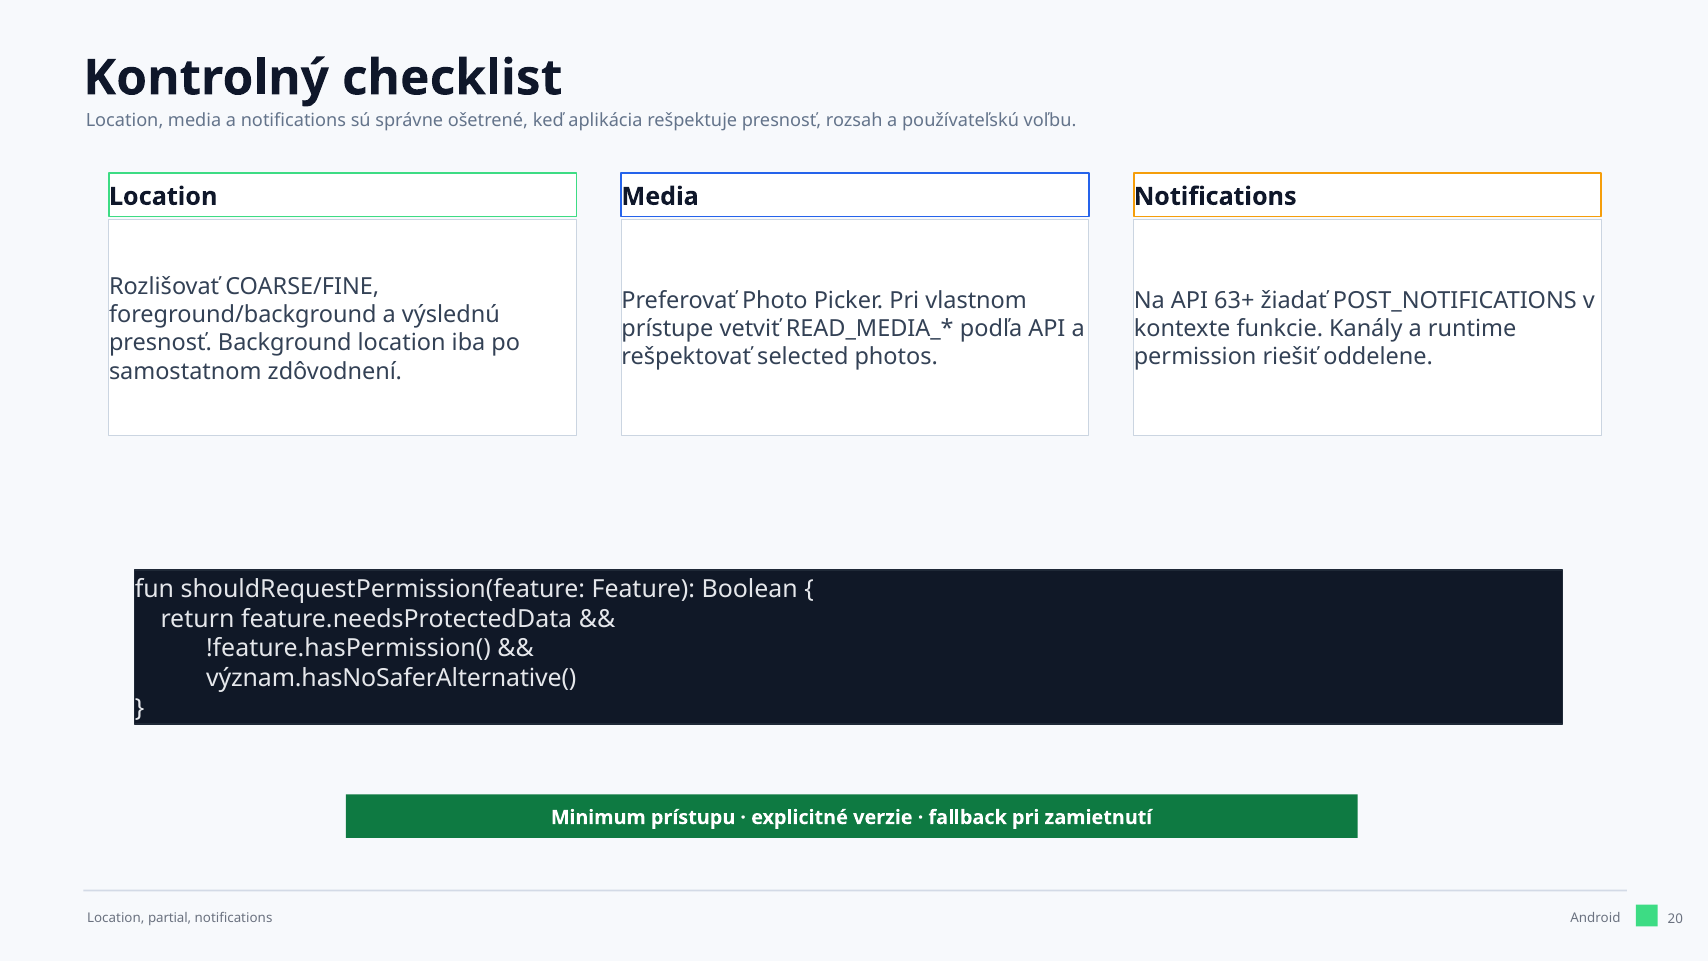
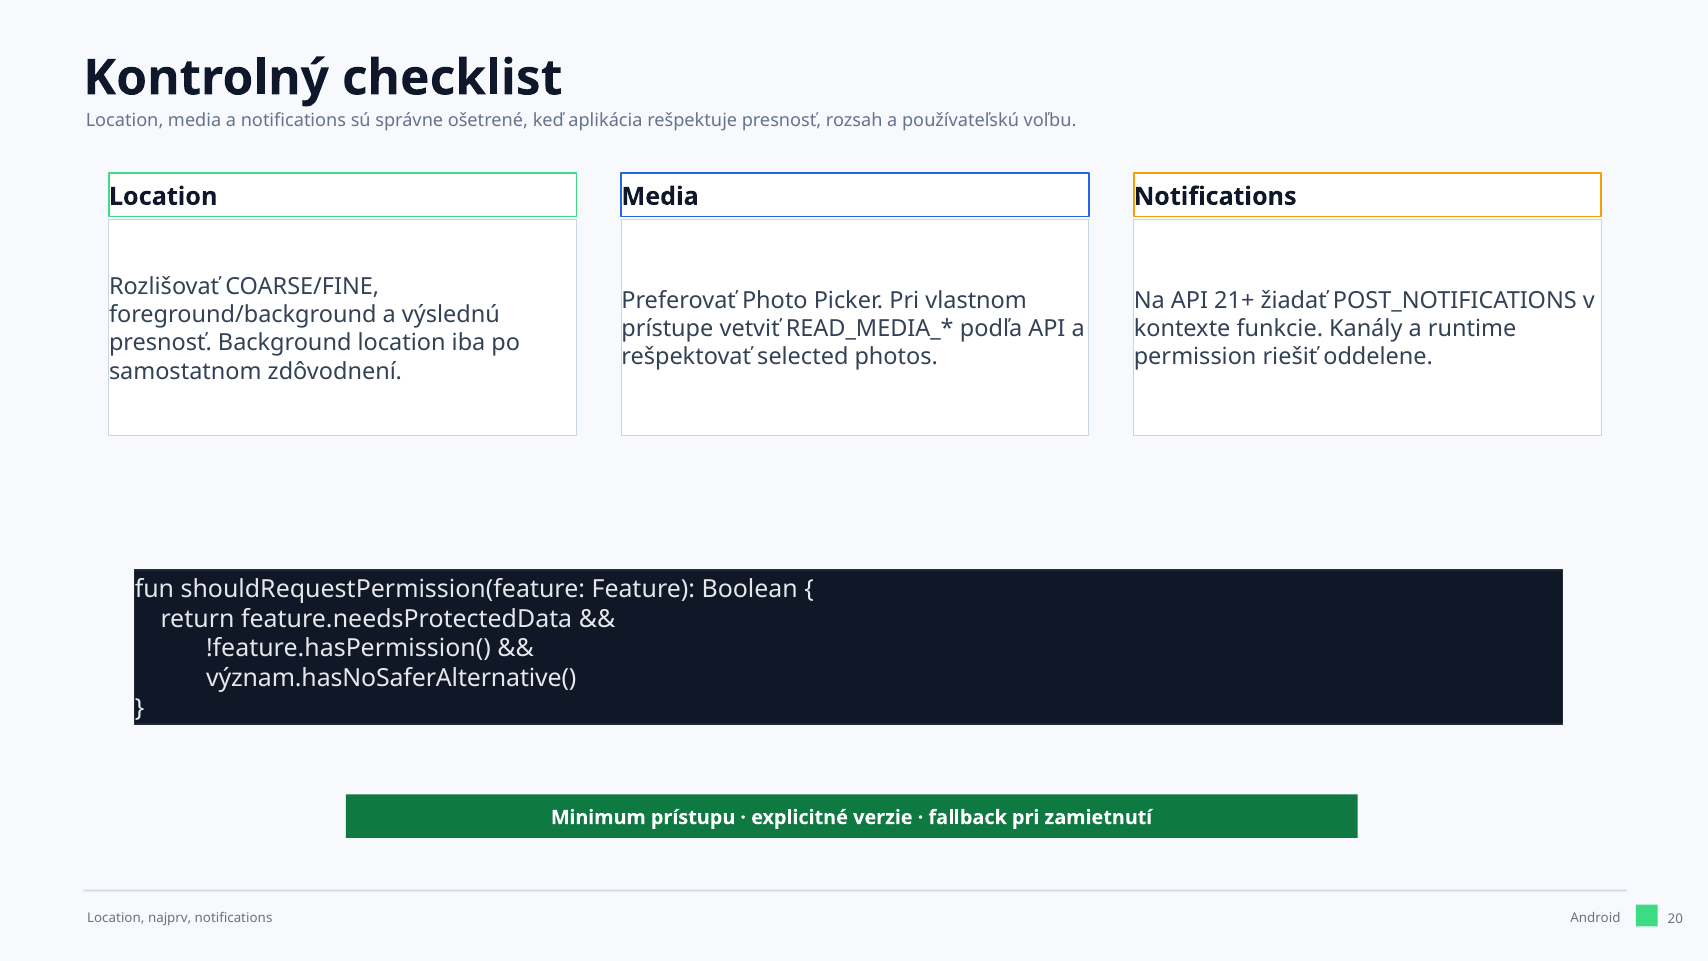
63+: 63+ -> 21+ (1234, 301)
partial: partial -> najprv (170, 918)
